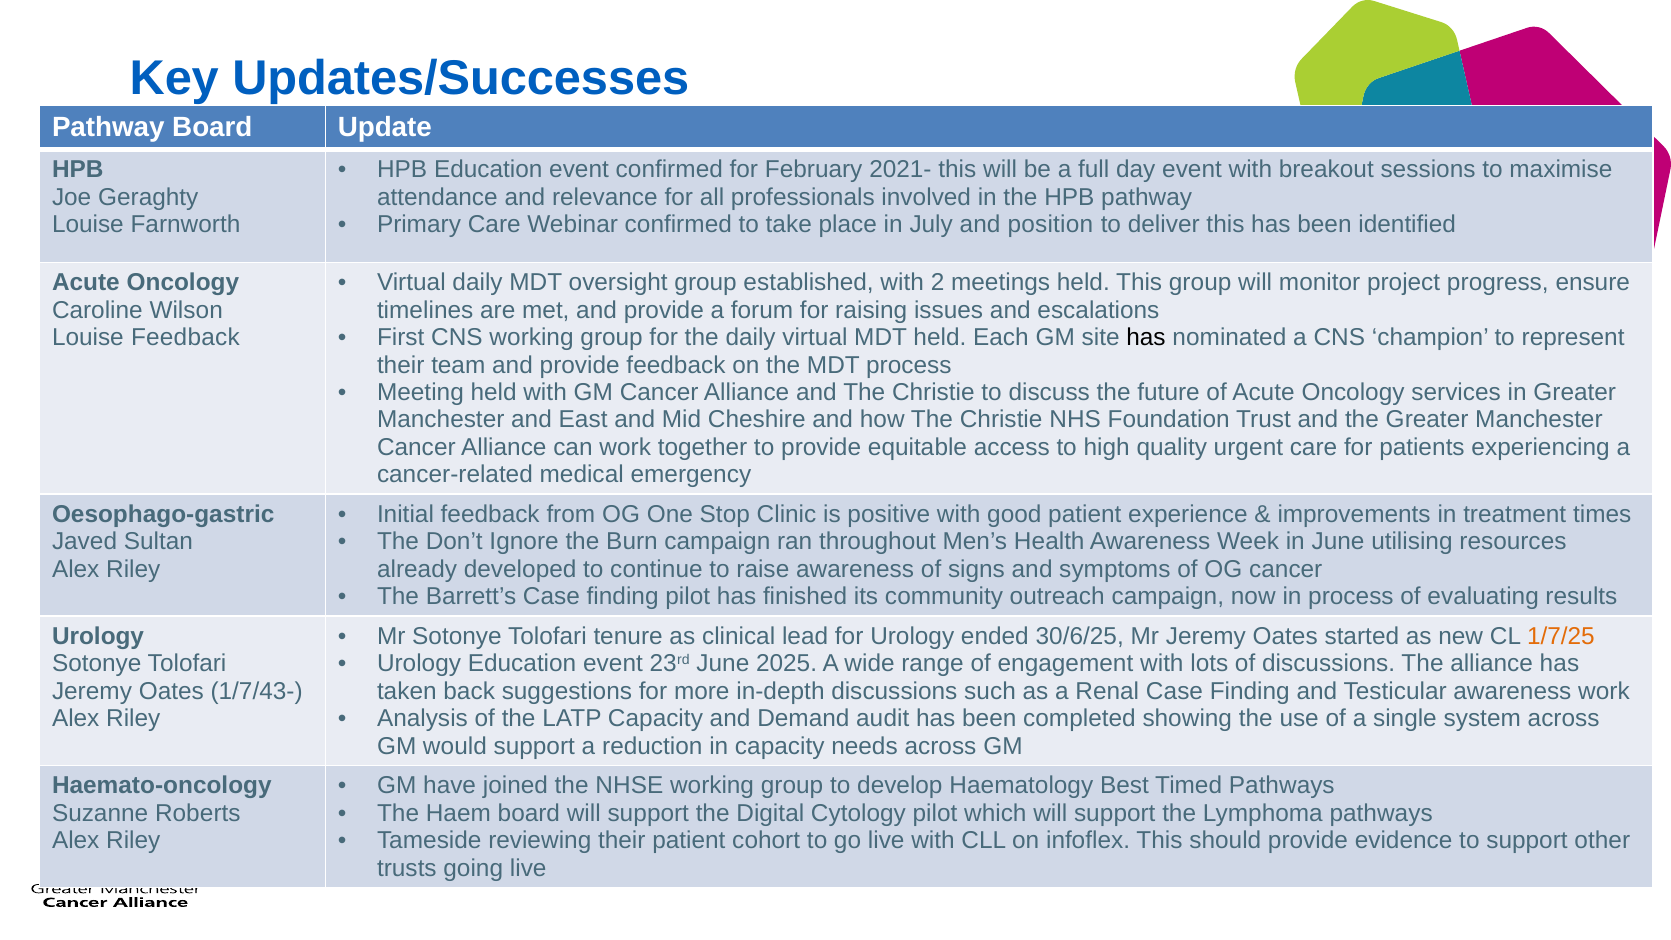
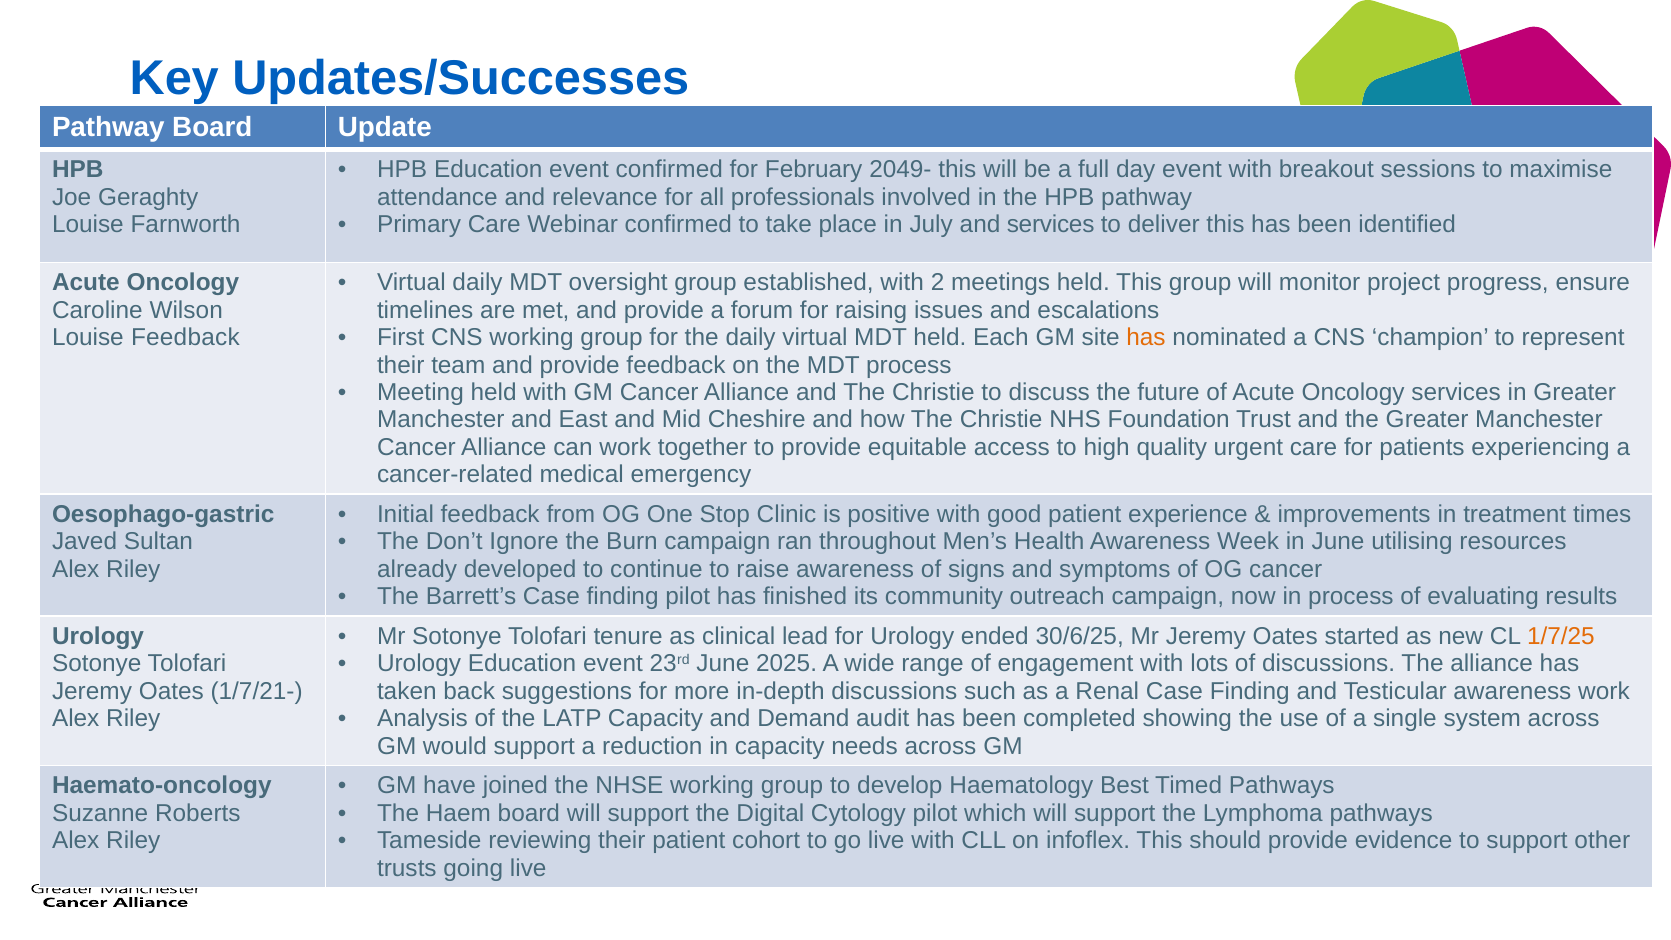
2021-: 2021- -> 2049- (900, 170)
and position: position -> services (1051, 225)
has colour: black -> orange (1146, 338)
1/7/43-: 1/7/43- -> 1/7/21- (257, 691)
